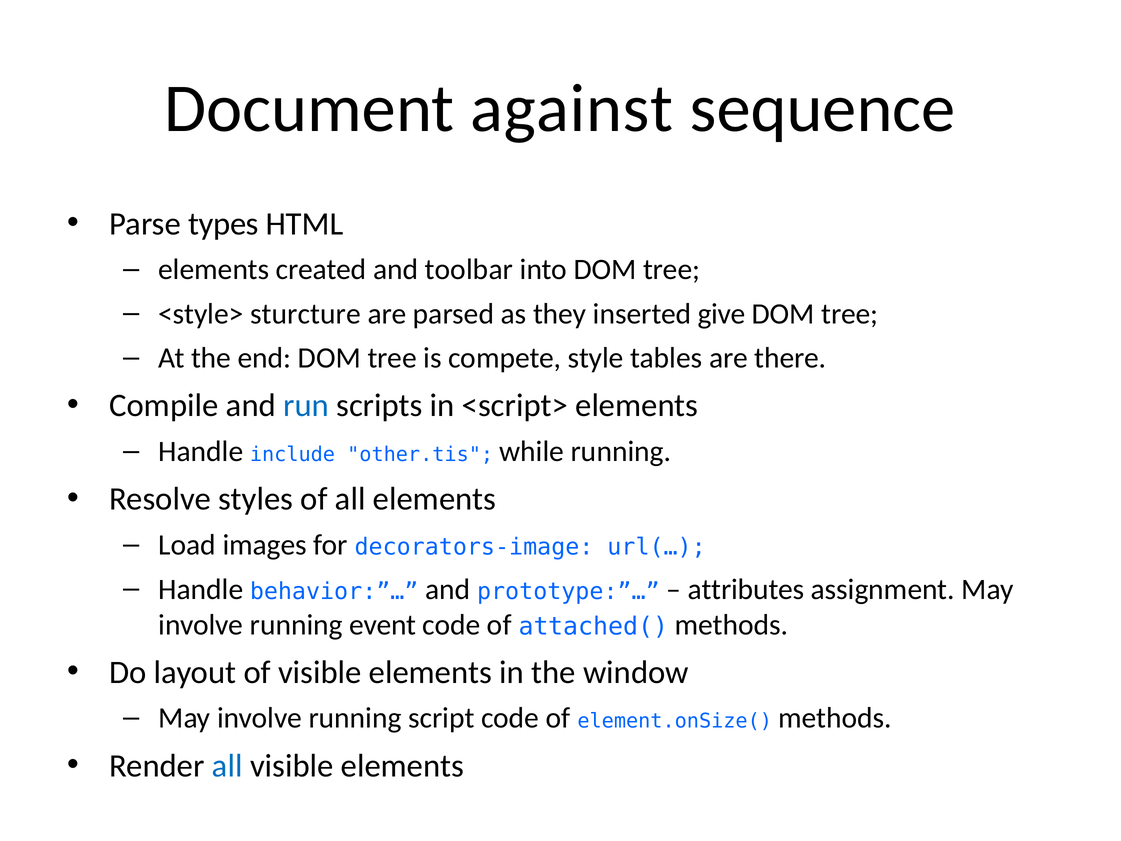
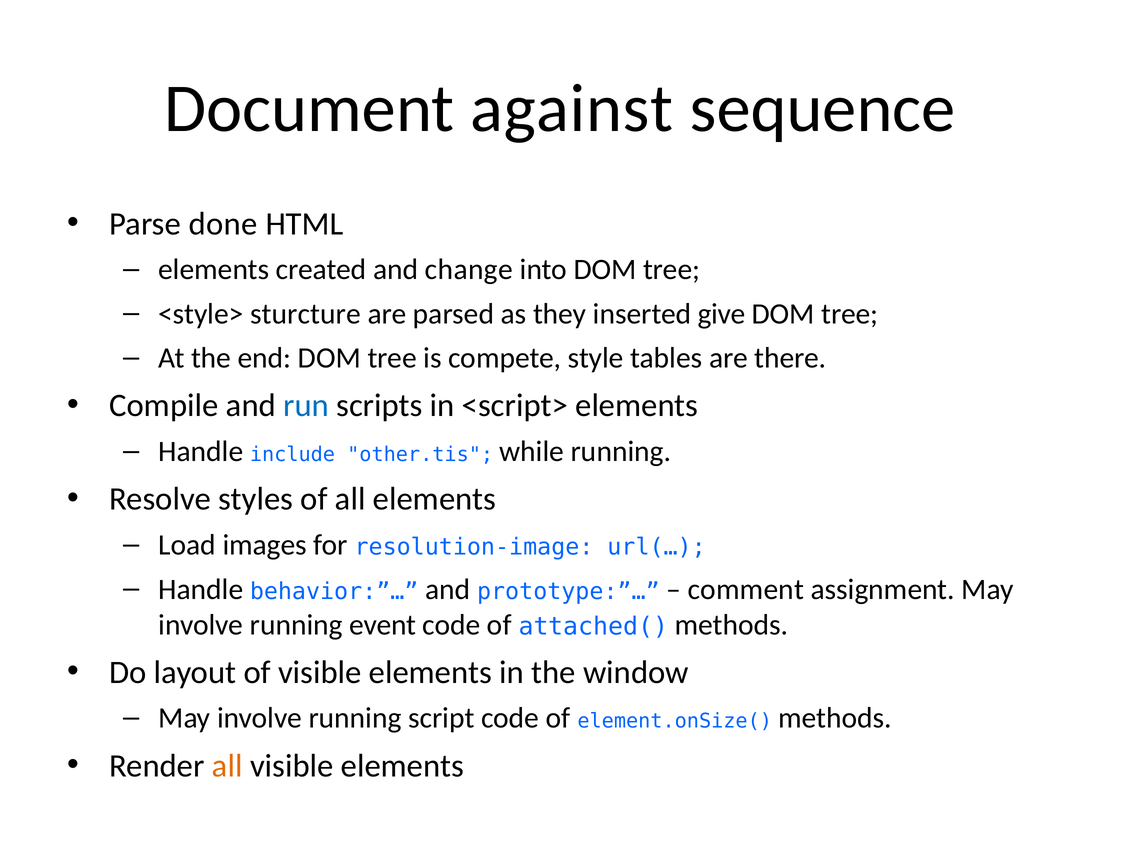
types: types -> done (223, 224)
toolbar: toolbar -> change (469, 270)
decorators-image: decorators-image -> resolution-image (474, 547)
attributes: attributes -> comment (746, 589)
all colour: blue -> orange (227, 766)
